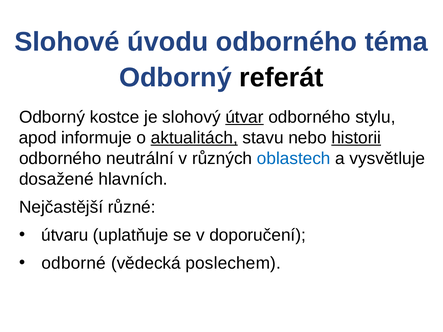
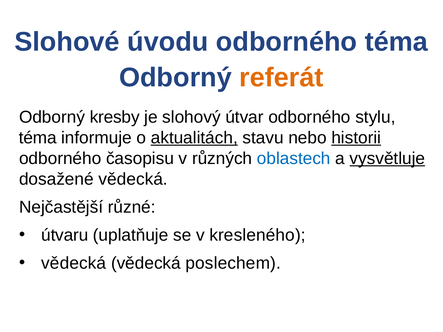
referát colour: black -> orange (281, 78)
kostce: kostce -> kresby (115, 117)
útvar underline: present -> none (244, 117)
apod: apod -> téma (38, 138)
neutrální: neutrální -> časopisu (140, 158)
vysvětluje underline: none -> present (387, 158)
dosažené hlavních: hlavních -> vědecká (133, 179)
doporučení: doporučení -> kresleného (258, 235)
odborné: odborné -> vědecká (74, 263)
